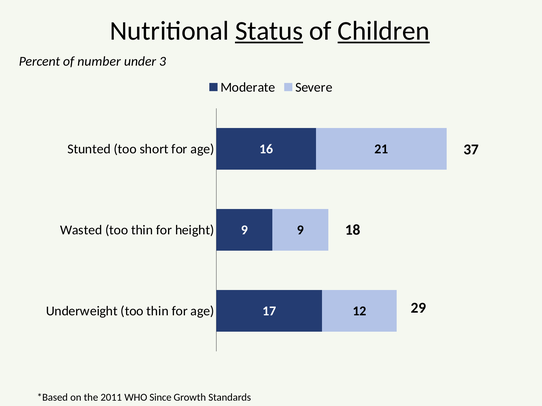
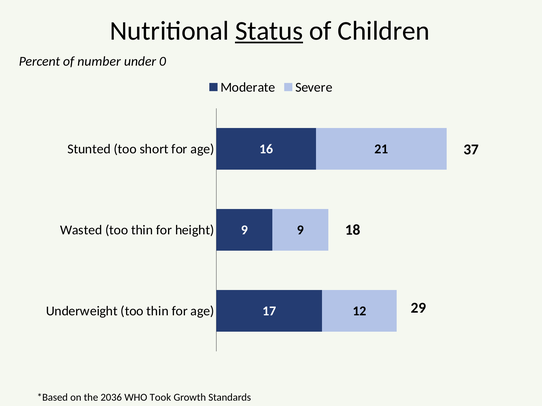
Children underline: present -> none (384, 31)
3: 3 -> 0 (163, 61)
2011: 2011 -> 2036 (111, 398)
Since: Since -> Took (160, 398)
